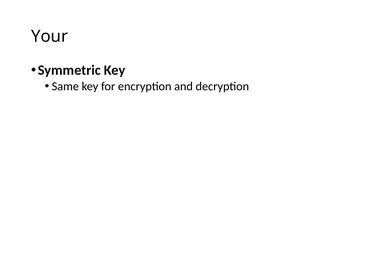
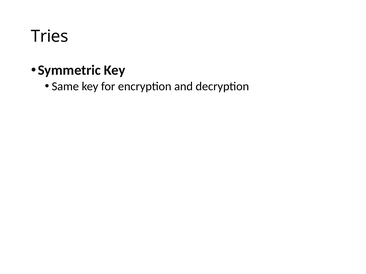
Your: Your -> Tries (50, 36)
